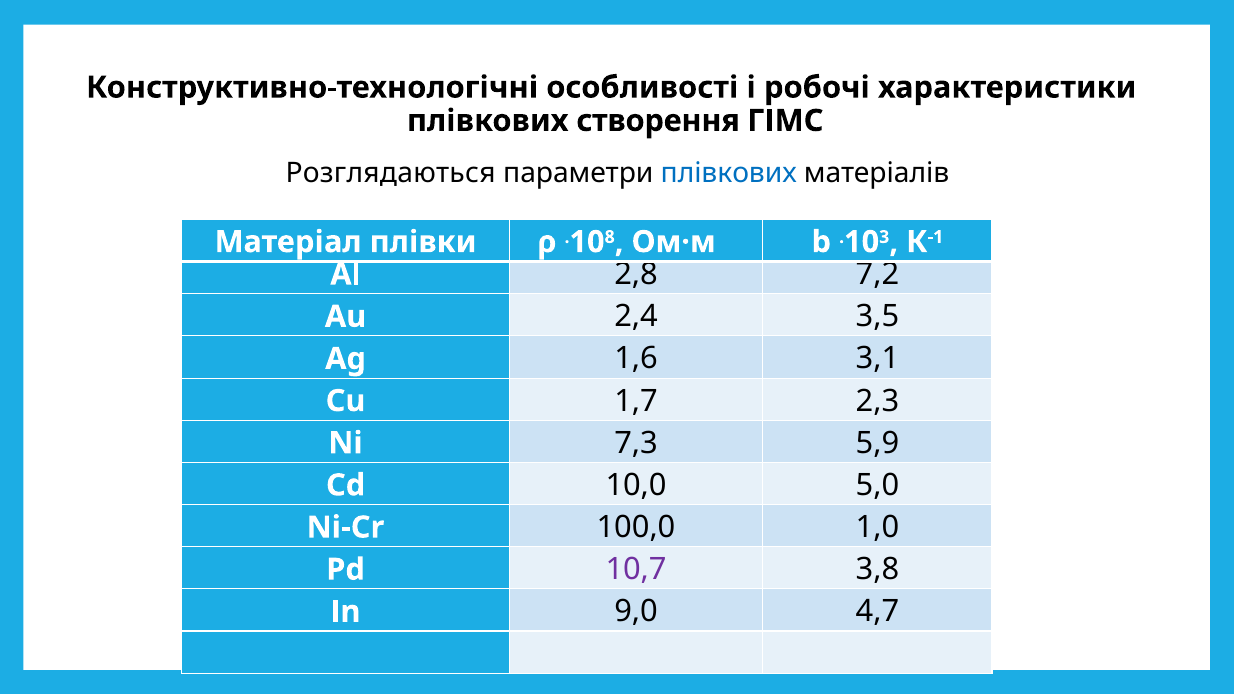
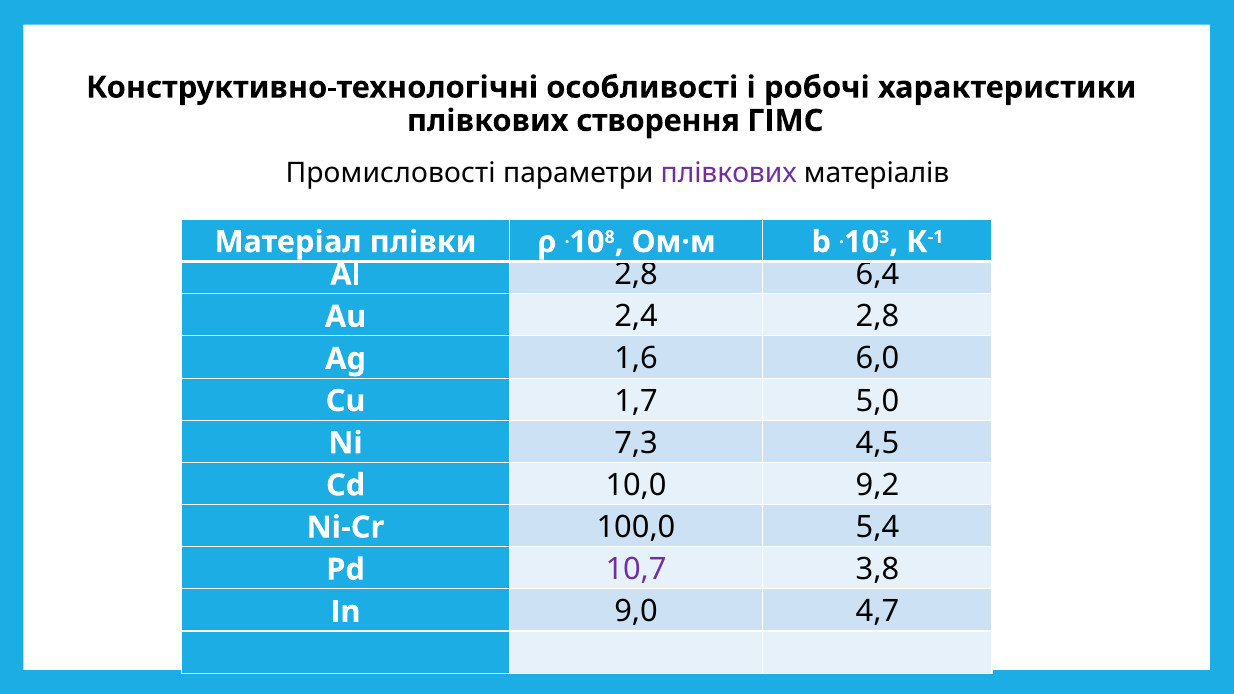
Розглядаються: Розглядаються -> Промисловості (391, 173)
плівкових colour: blue -> purple (729, 173)
7,2: 7,2 -> 6,4 (877, 275)
2,4 3,5: 3,5 -> 2,8 (877, 317)
3,1: 3,1 -> 6,0 (877, 359)
2,3: 2,3 -> 5,0 (877, 401)
5,9: 5,9 -> 4,5 (877, 443)
5,0: 5,0 -> 9,2 (877, 485)
1,0: 1,0 -> 5,4 (877, 527)
